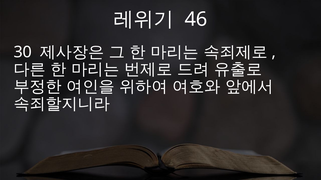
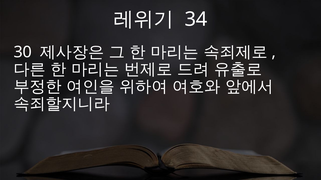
46: 46 -> 34 (196, 19)
